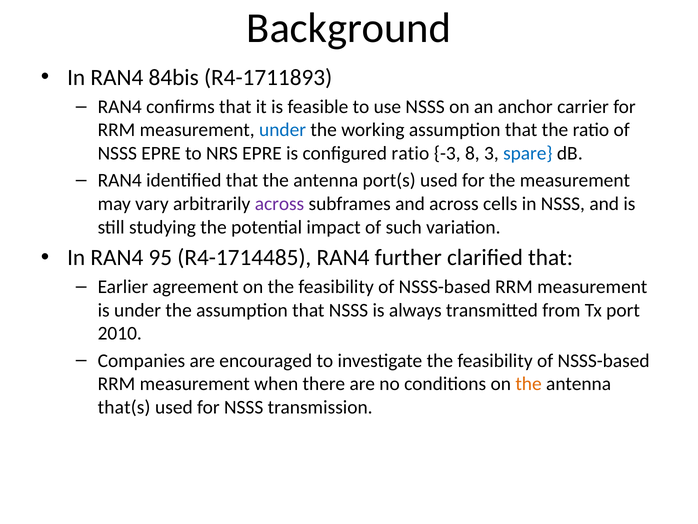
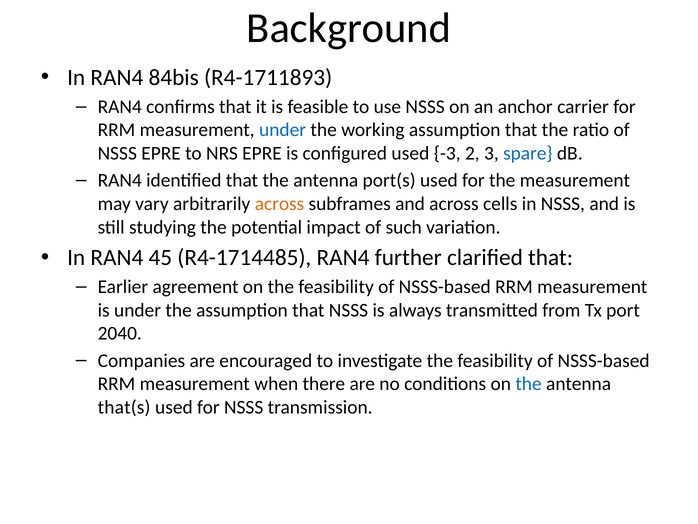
configured ratio: ratio -> used (410, 153)
8: 8 -> 2 (472, 153)
across colour: purple -> orange (279, 204)
95: 95 -> 45 (160, 257)
2010: 2010 -> 2040 (120, 333)
the colour: orange -> blue (529, 384)
